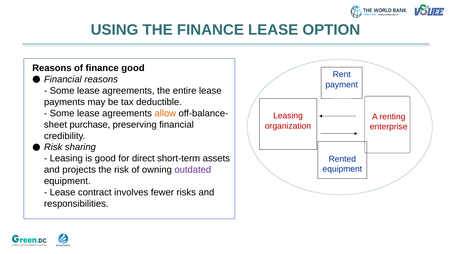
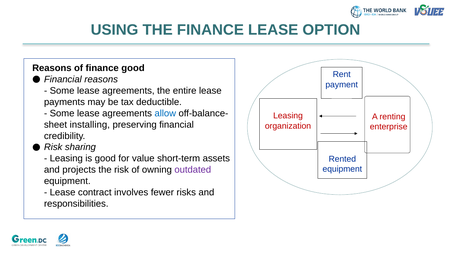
allow colour: orange -> blue (165, 113)
purchase: purchase -> installing (90, 125)
direct: direct -> value (143, 159)
